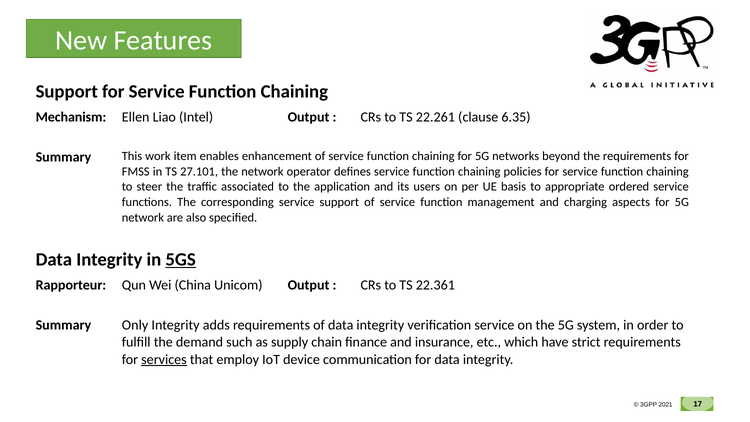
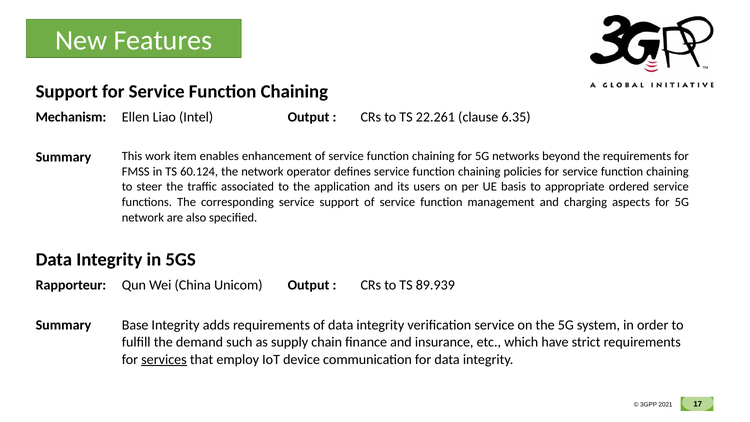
27.101: 27.101 -> 60.124 (199, 171)
5GS underline: present -> none (181, 259)
22.361: 22.361 -> 89.939 (435, 285)
Only: Only -> Base (135, 325)
